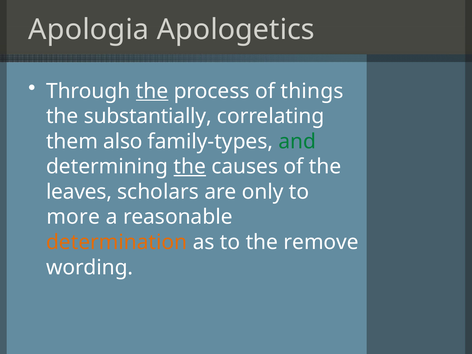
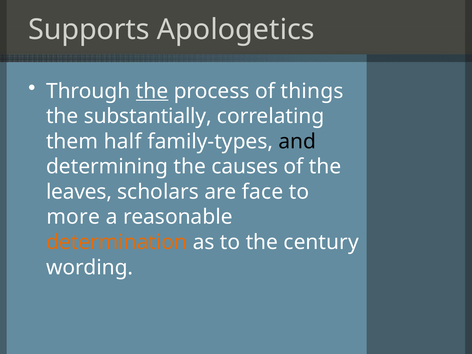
Apologia: Apologia -> Supports (89, 30)
also: also -> half (123, 142)
and colour: green -> black (297, 142)
the underline: present -> none (190, 167)
only: only -> face (263, 192)
remove: remove -> century (321, 242)
